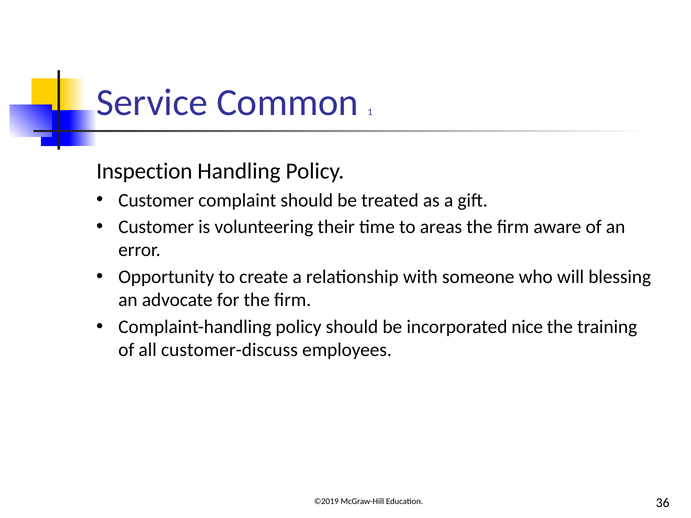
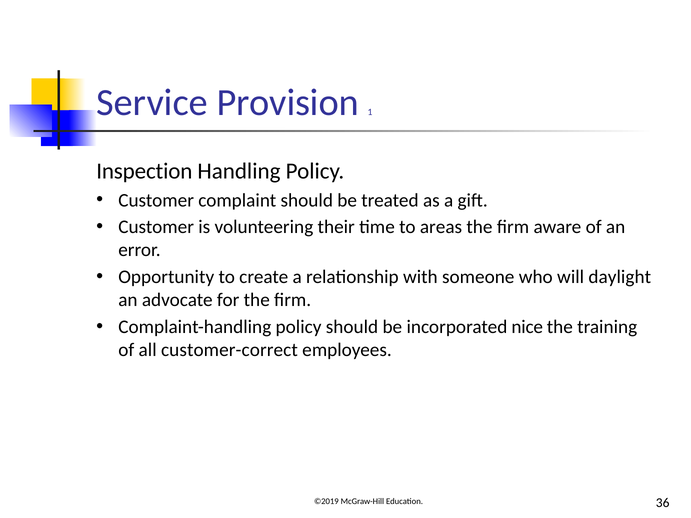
Common: Common -> Provision (288, 103)
blessing: blessing -> daylight (620, 277)
customer-discuss: customer-discuss -> customer-correct (229, 350)
